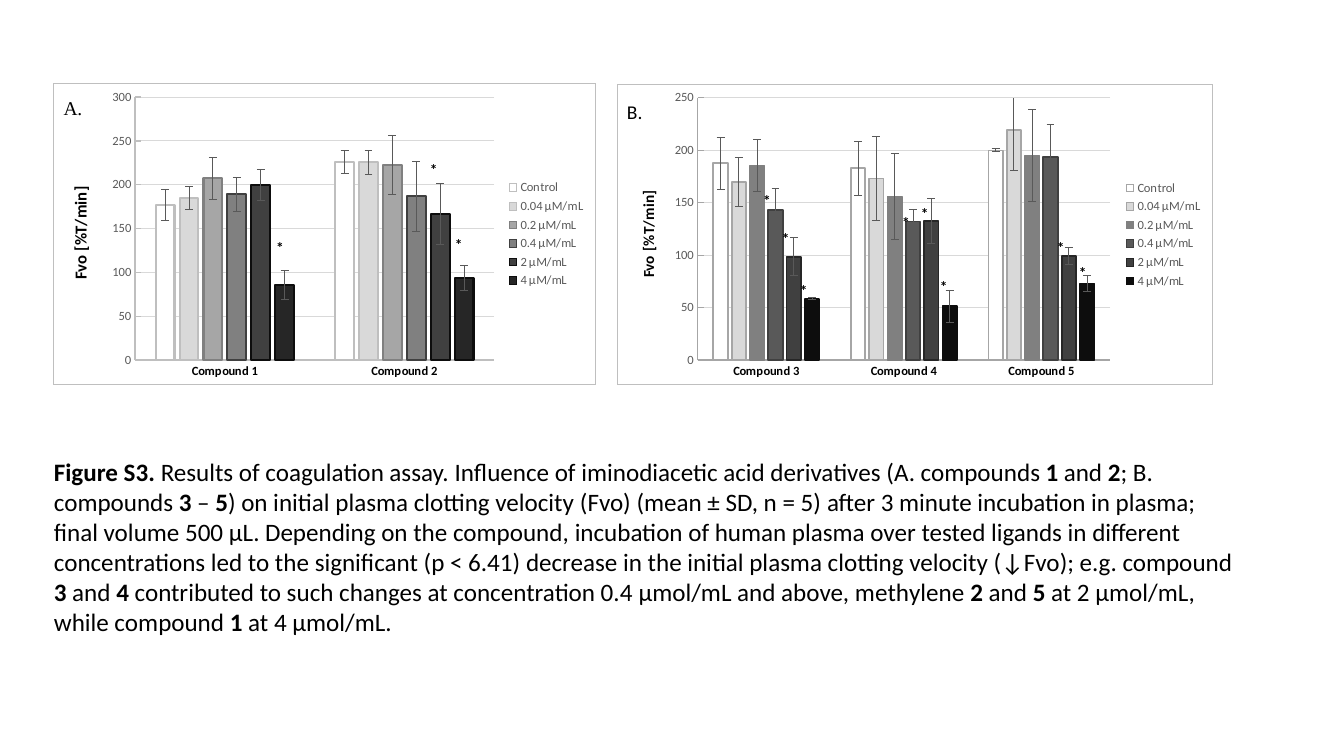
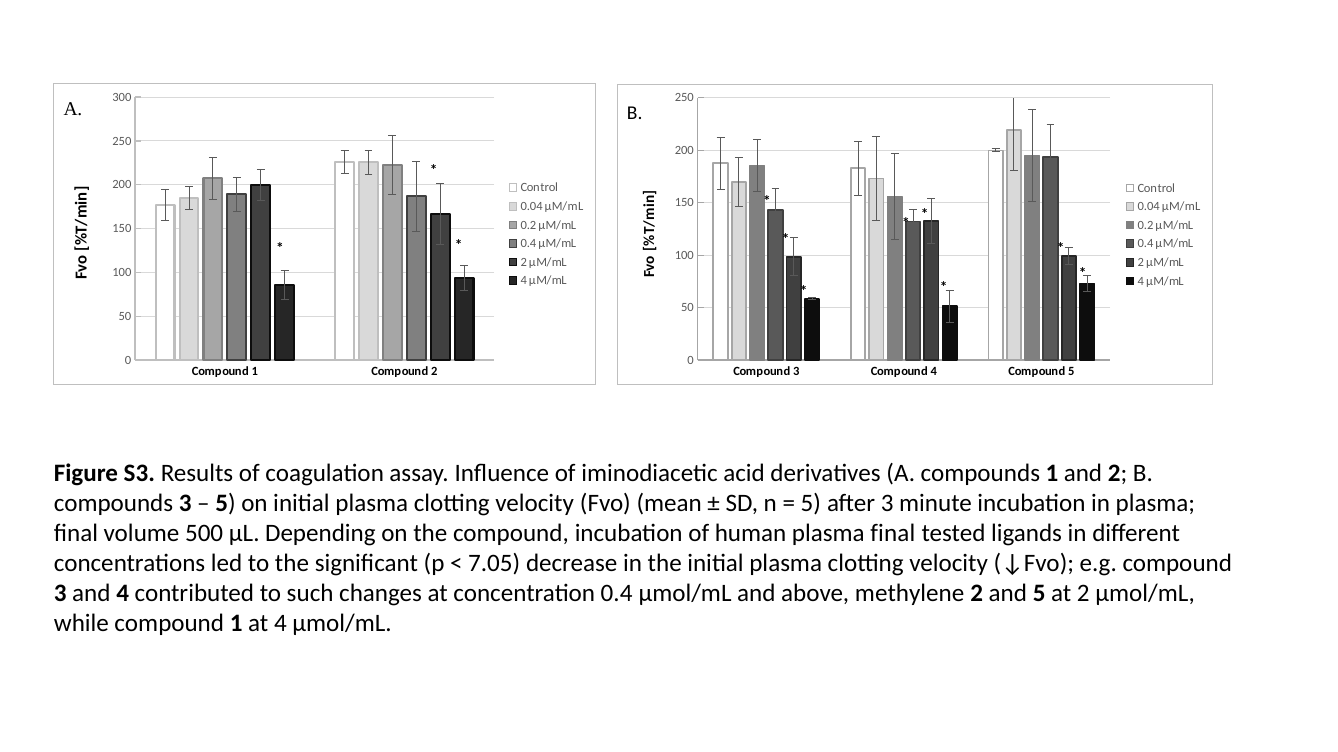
human plasma over: over -> final (893, 534)
6.41: 6.41 -> 7.05 (494, 564)
